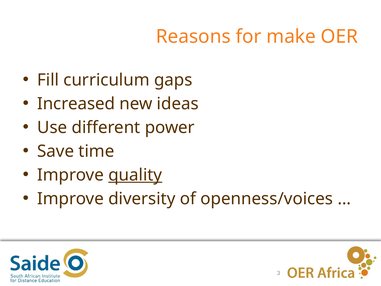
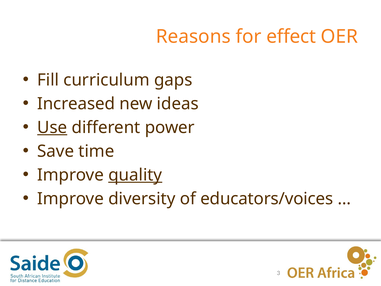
make: make -> effect (291, 37)
Use underline: none -> present (52, 127)
openness/voices: openness/voices -> educators/voices (267, 199)
